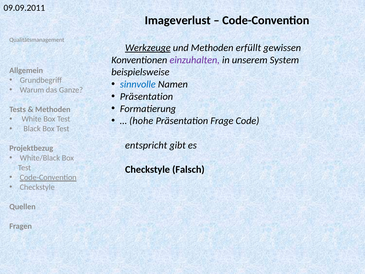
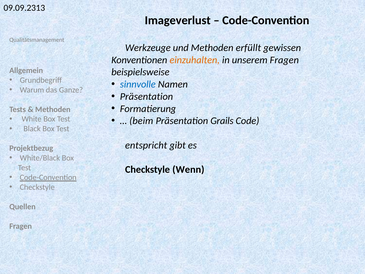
09.09.2011: 09.09.2011 -> 09.09.2313 (24, 8)
Werkzeuge underline: present -> none (148, 48)
einzuhalten colour: purple -> orange (195, 60)
unserem System: System -> Fragen (284, 60)
hohe: hohe -> beim (141, 121)
Frage: Frage -> Grails (222, 121)
Falsch: Falsch -> Wenn (188, 169)
